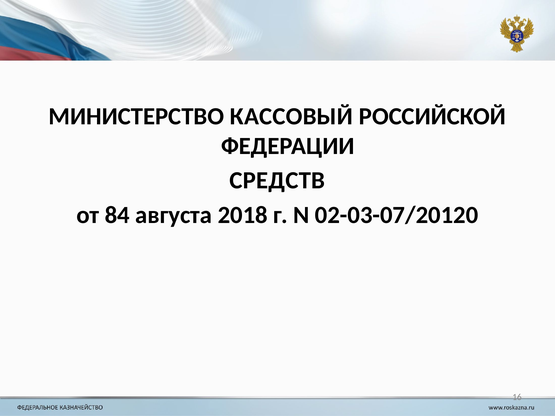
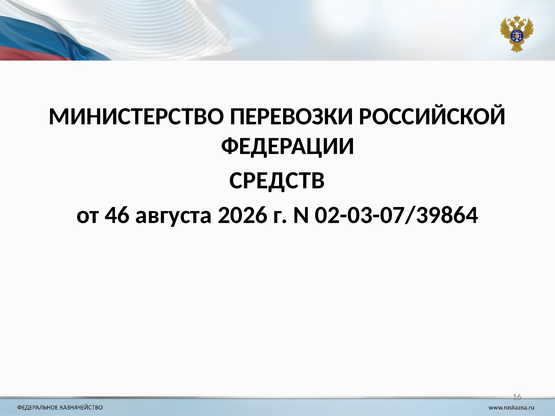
КАССОВЫЙ: КАССОВЫЙ -> ПЕРЕВОЗКИ (292, 116)
84: 84 -> 46 (117, 215)
2018: 2018 -> 2026 (243, 215)
02-03-07/20120: 02-03-07/20120 -> 02-03-07/39864 (397, 215)
